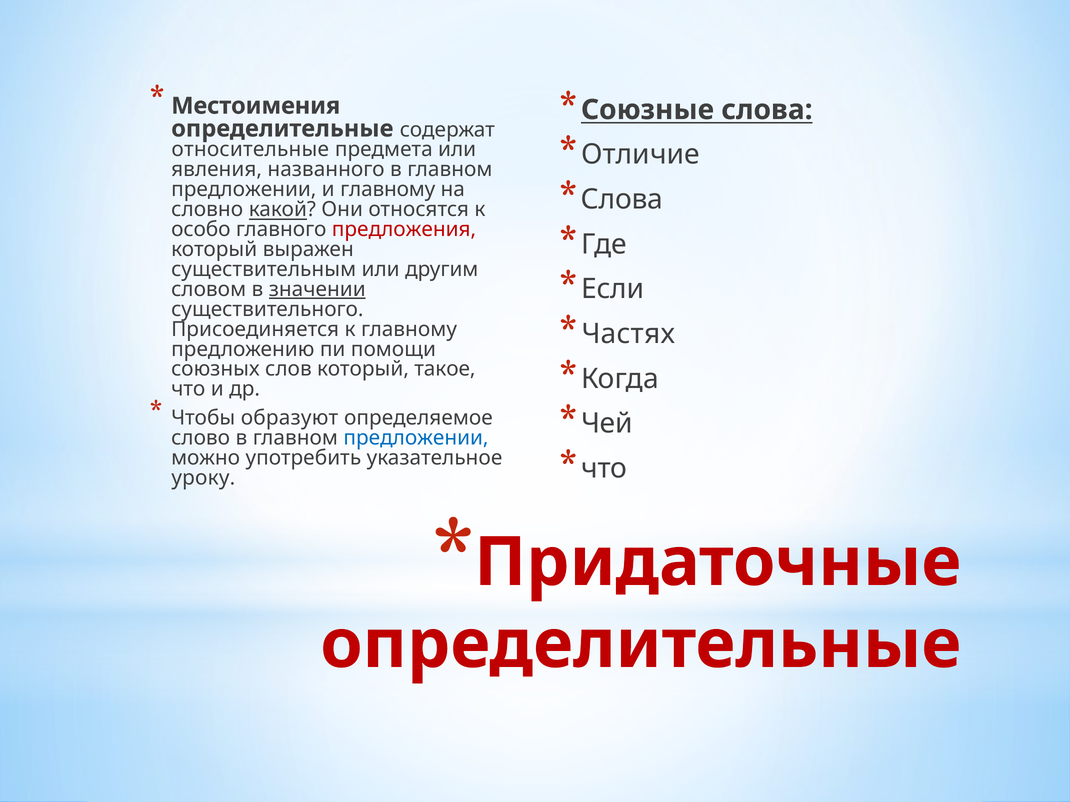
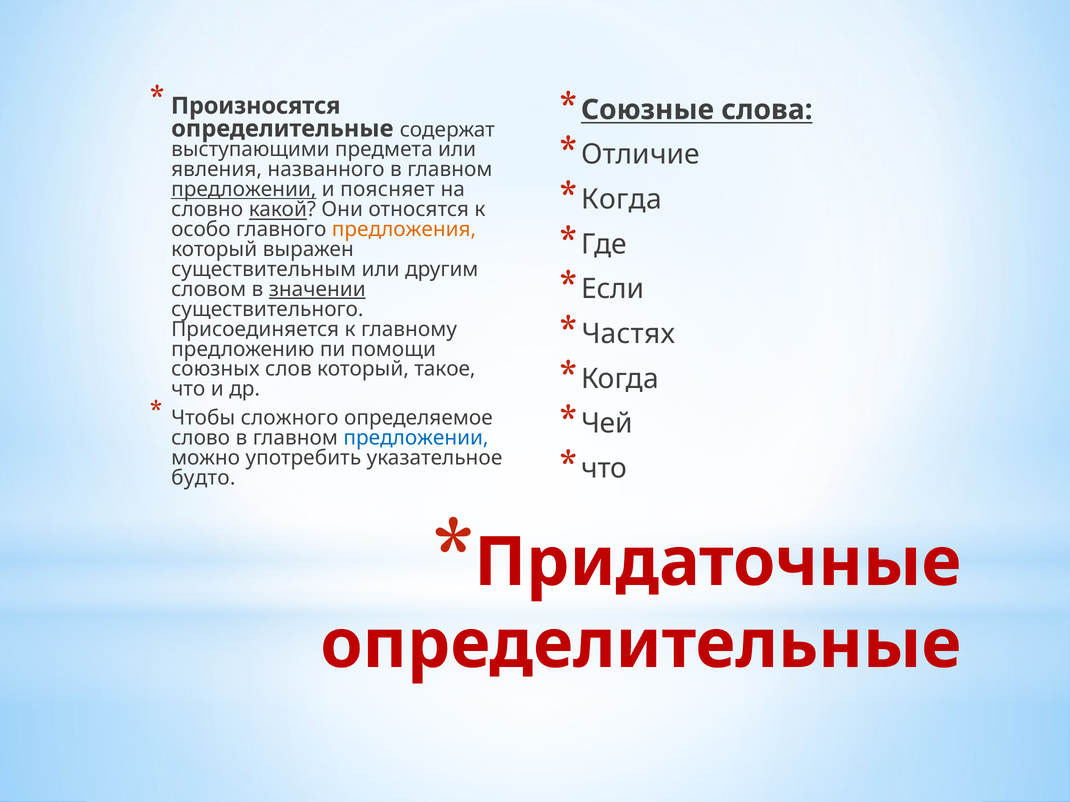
Местоимения: Местоимения -> Произносятся (256, 106)
относительные: относительные -> выступающими (250, 150)
предложении underline: none -> present (244, 190)
и главному: главному -> поясняет (388, 190)
Слова: Слова -> Когда (622, 200)
предложения colour: red -> orange (404, 230)
образуют: образуют -> сложного (290, 418)
уроку: уроку -> будто (203, 478)
